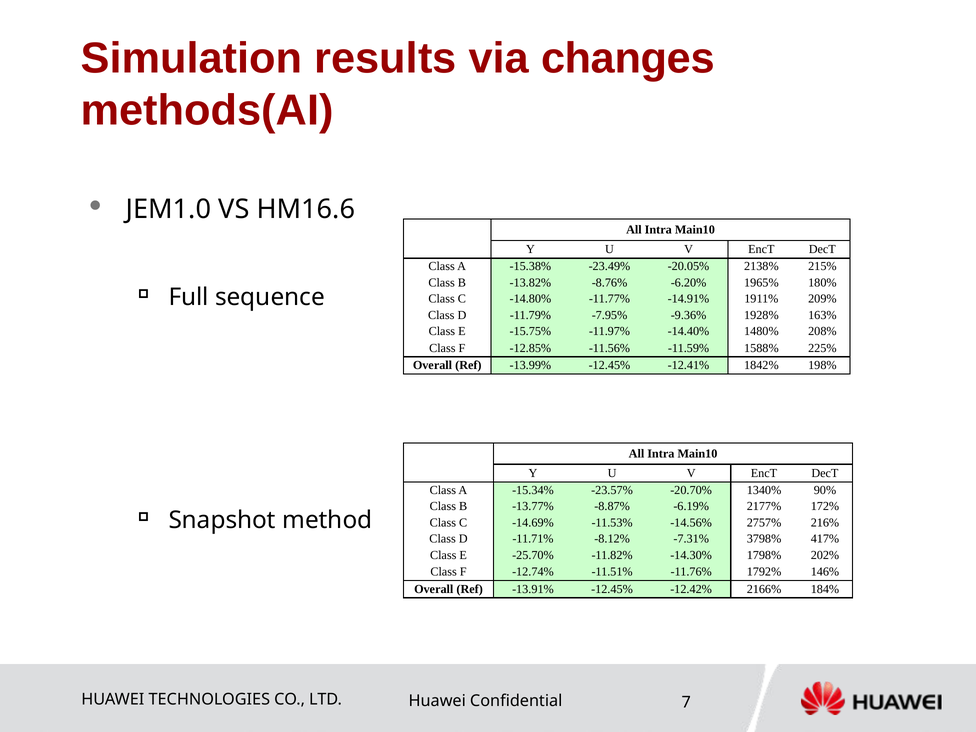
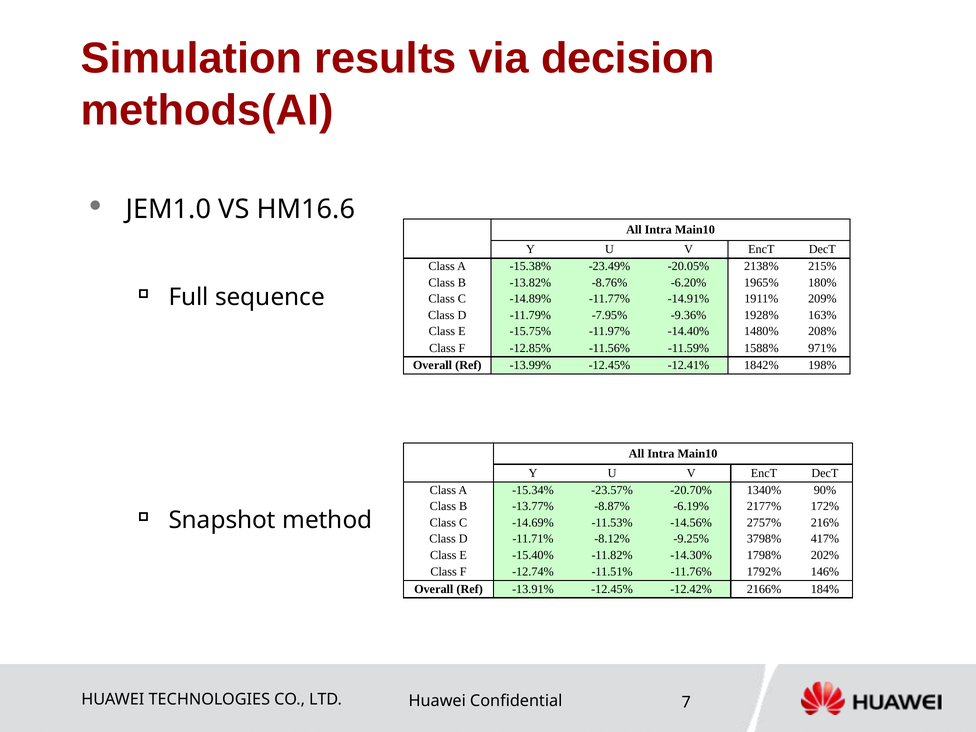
changes: changes -> decision (628, 58)
-14.80%: -14.80% -> -14.89% (530, 299)
225%: 225% -> 971% (822, 348)
-7.31%: -7.31% -> -9.25% (691, 539)
-25.70%: -25.70% -> -15.40% (533, 555)
